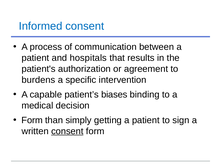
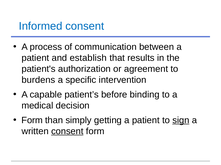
hospitals: hospitals -> establish (88, 58)
biases: biases -> before (114, 95)
sign underline: none -> present (181, 121)
